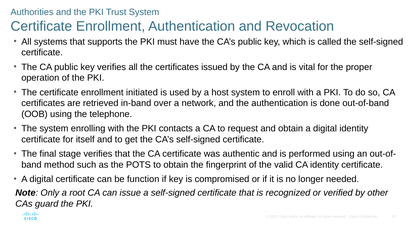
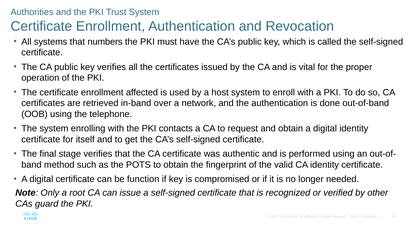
supports: supports -> numbers (105, 42)
initiated: initiated -> affected (142, 92)
